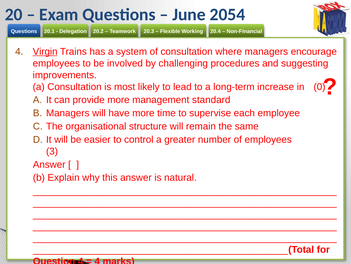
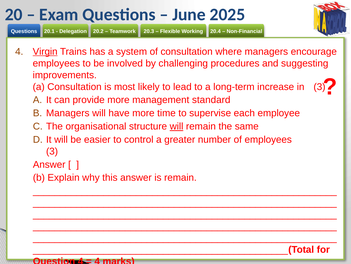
2054: 2054 -> 2025 (227, 15)
in 0: 0 -> 3 (319, 87)
will underline: none -> present (177, 126)
is natural: natural -> remain (180, 177)
